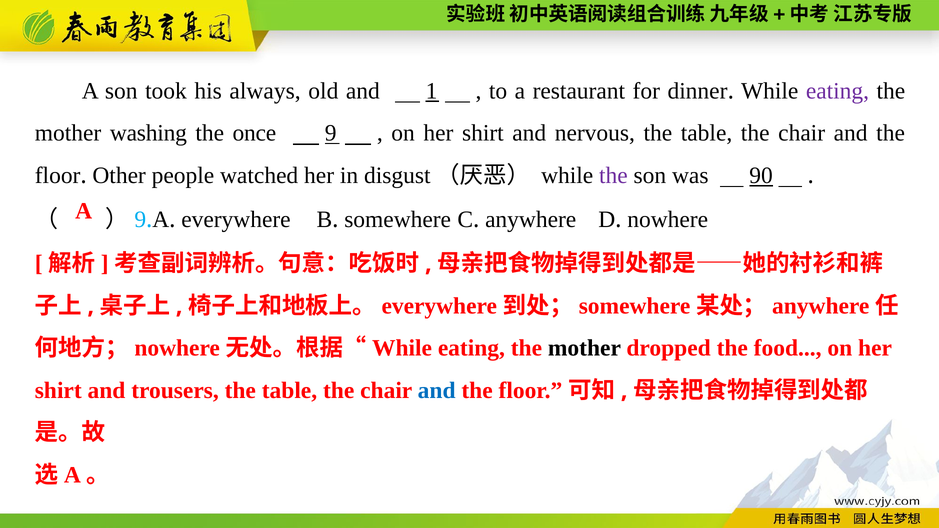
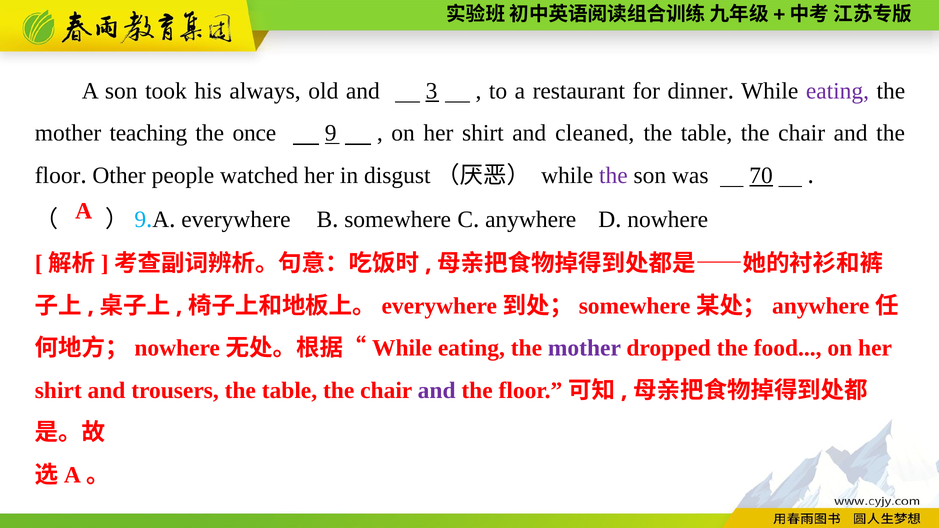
1: 1 -> 3 (432, 91)
washing: washing -> teaching (148, 133)
nervous: nervous -> cleaned (595, 133)
90: 90 -> 70 (761, 175)
mother colour: black -> purple (584, 348)
and colour: blue -> purple (437, 390)
